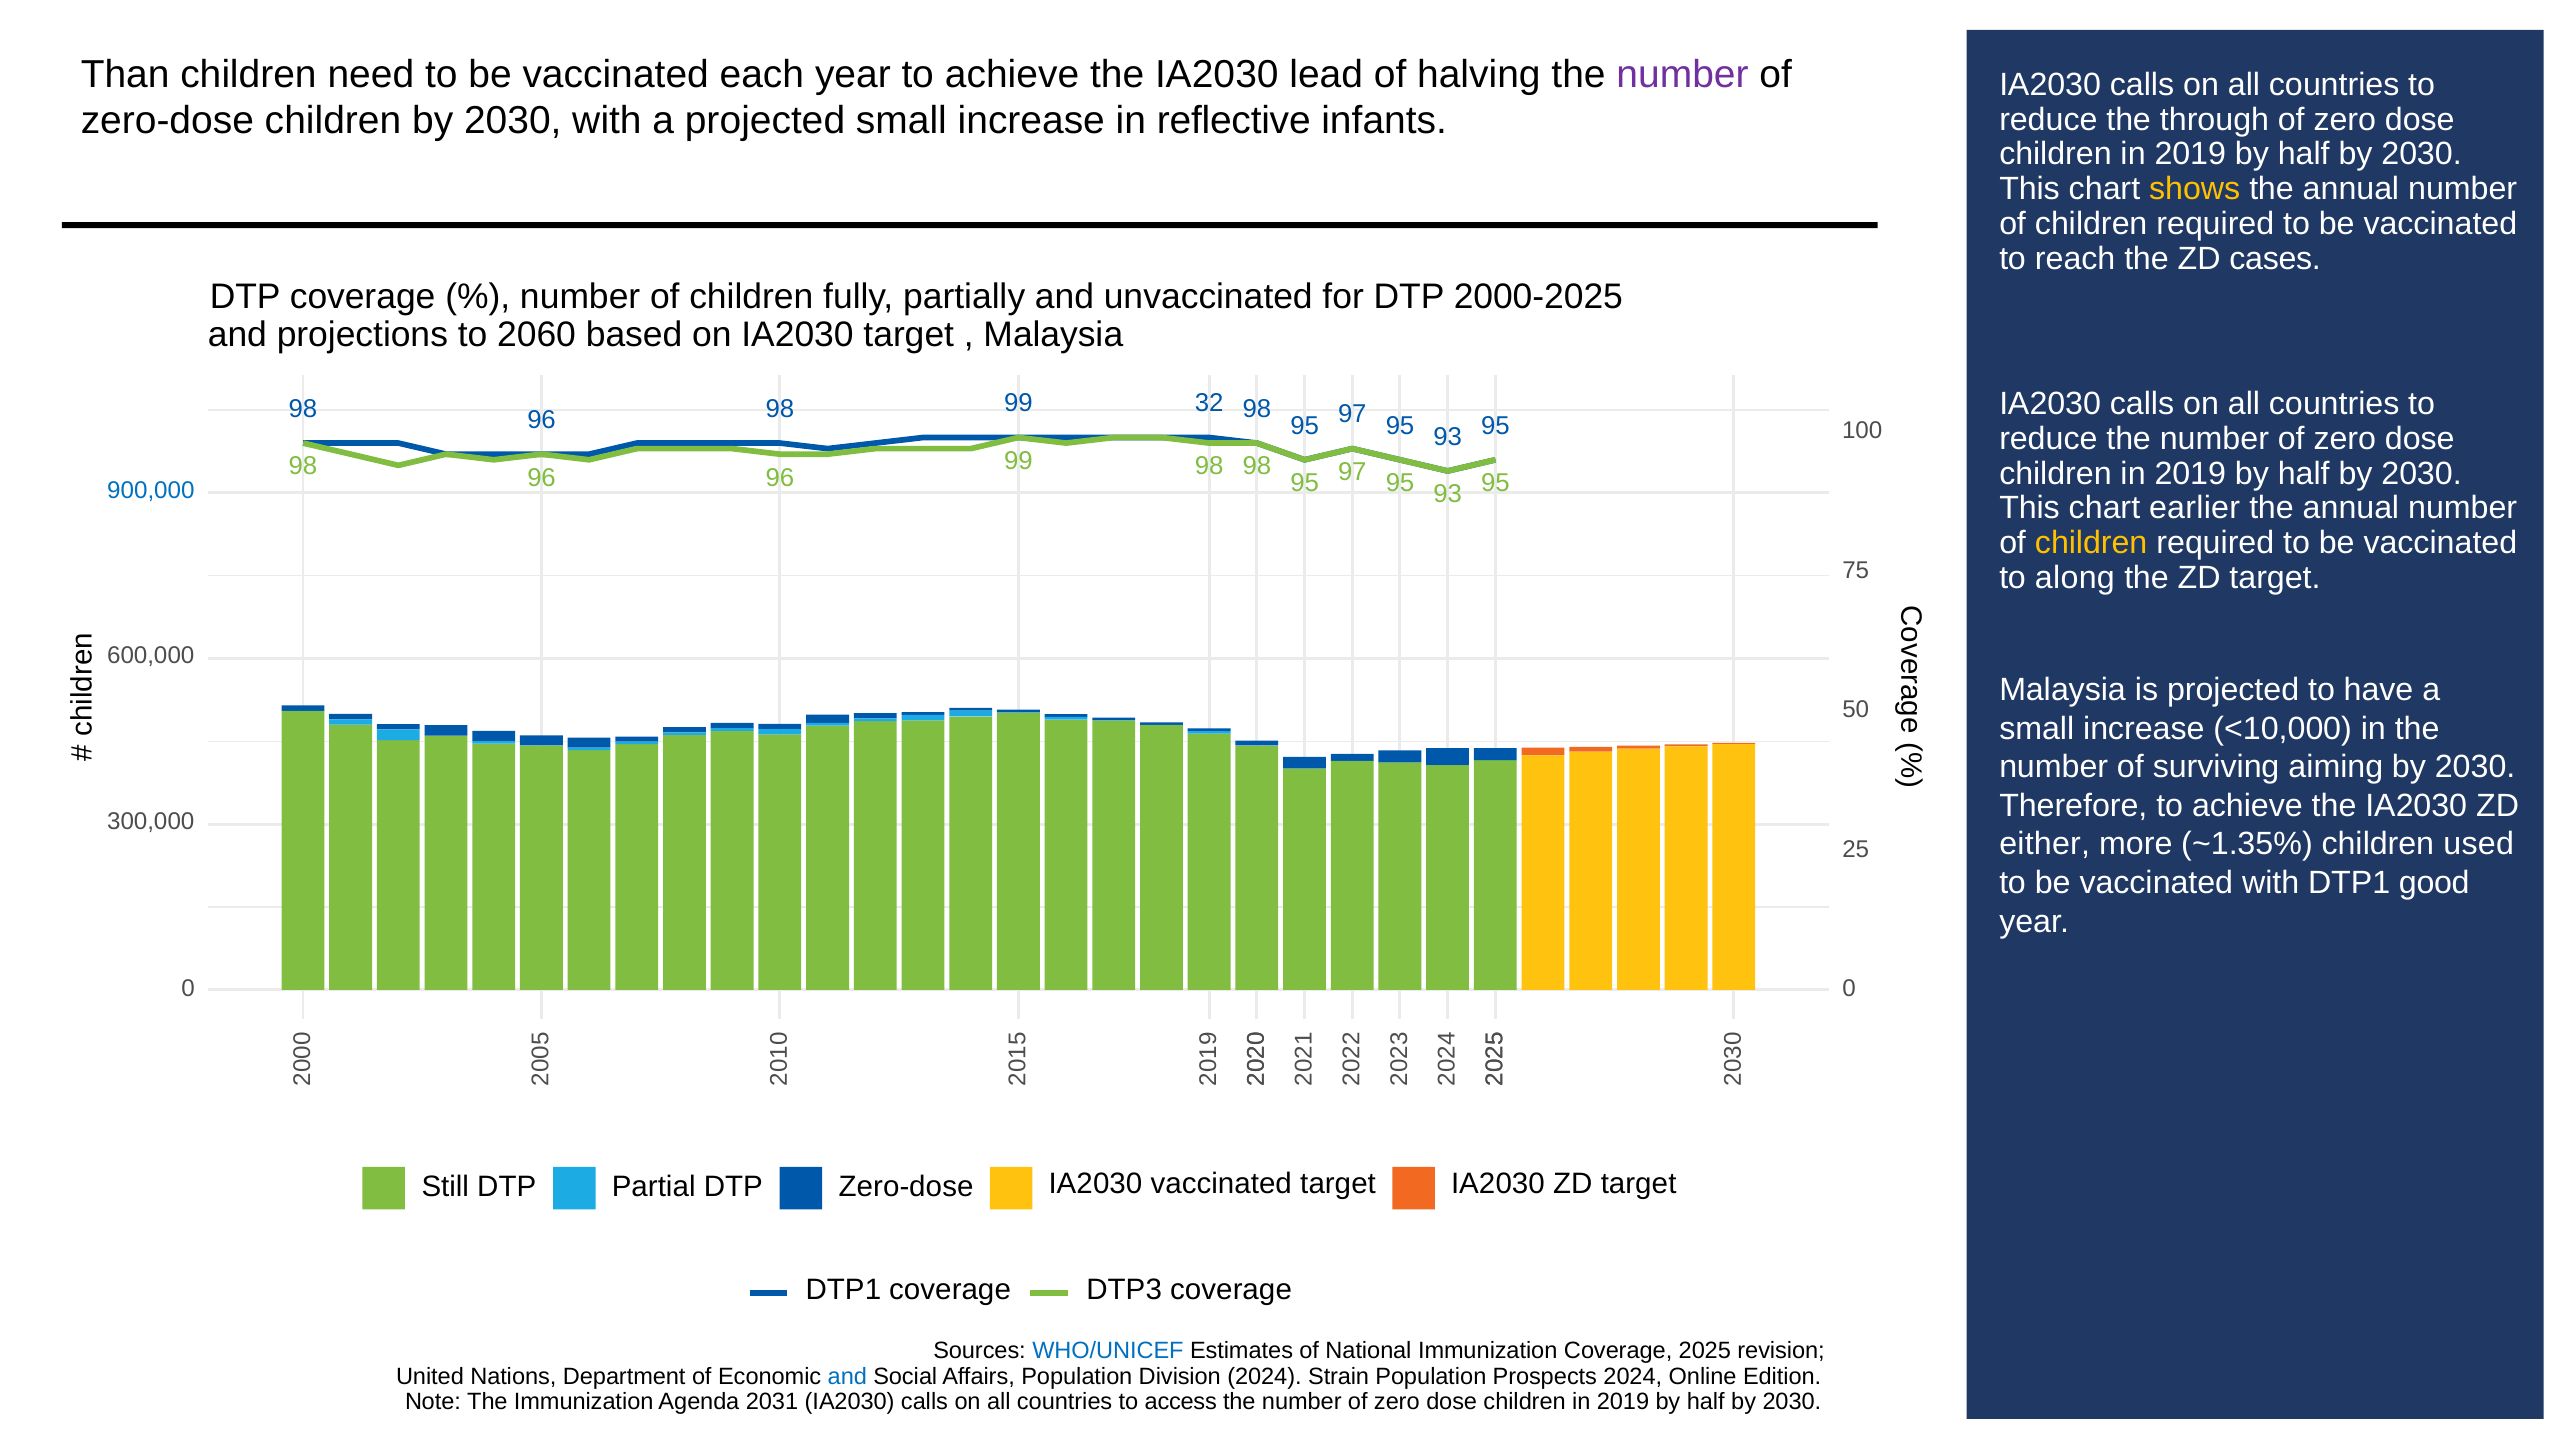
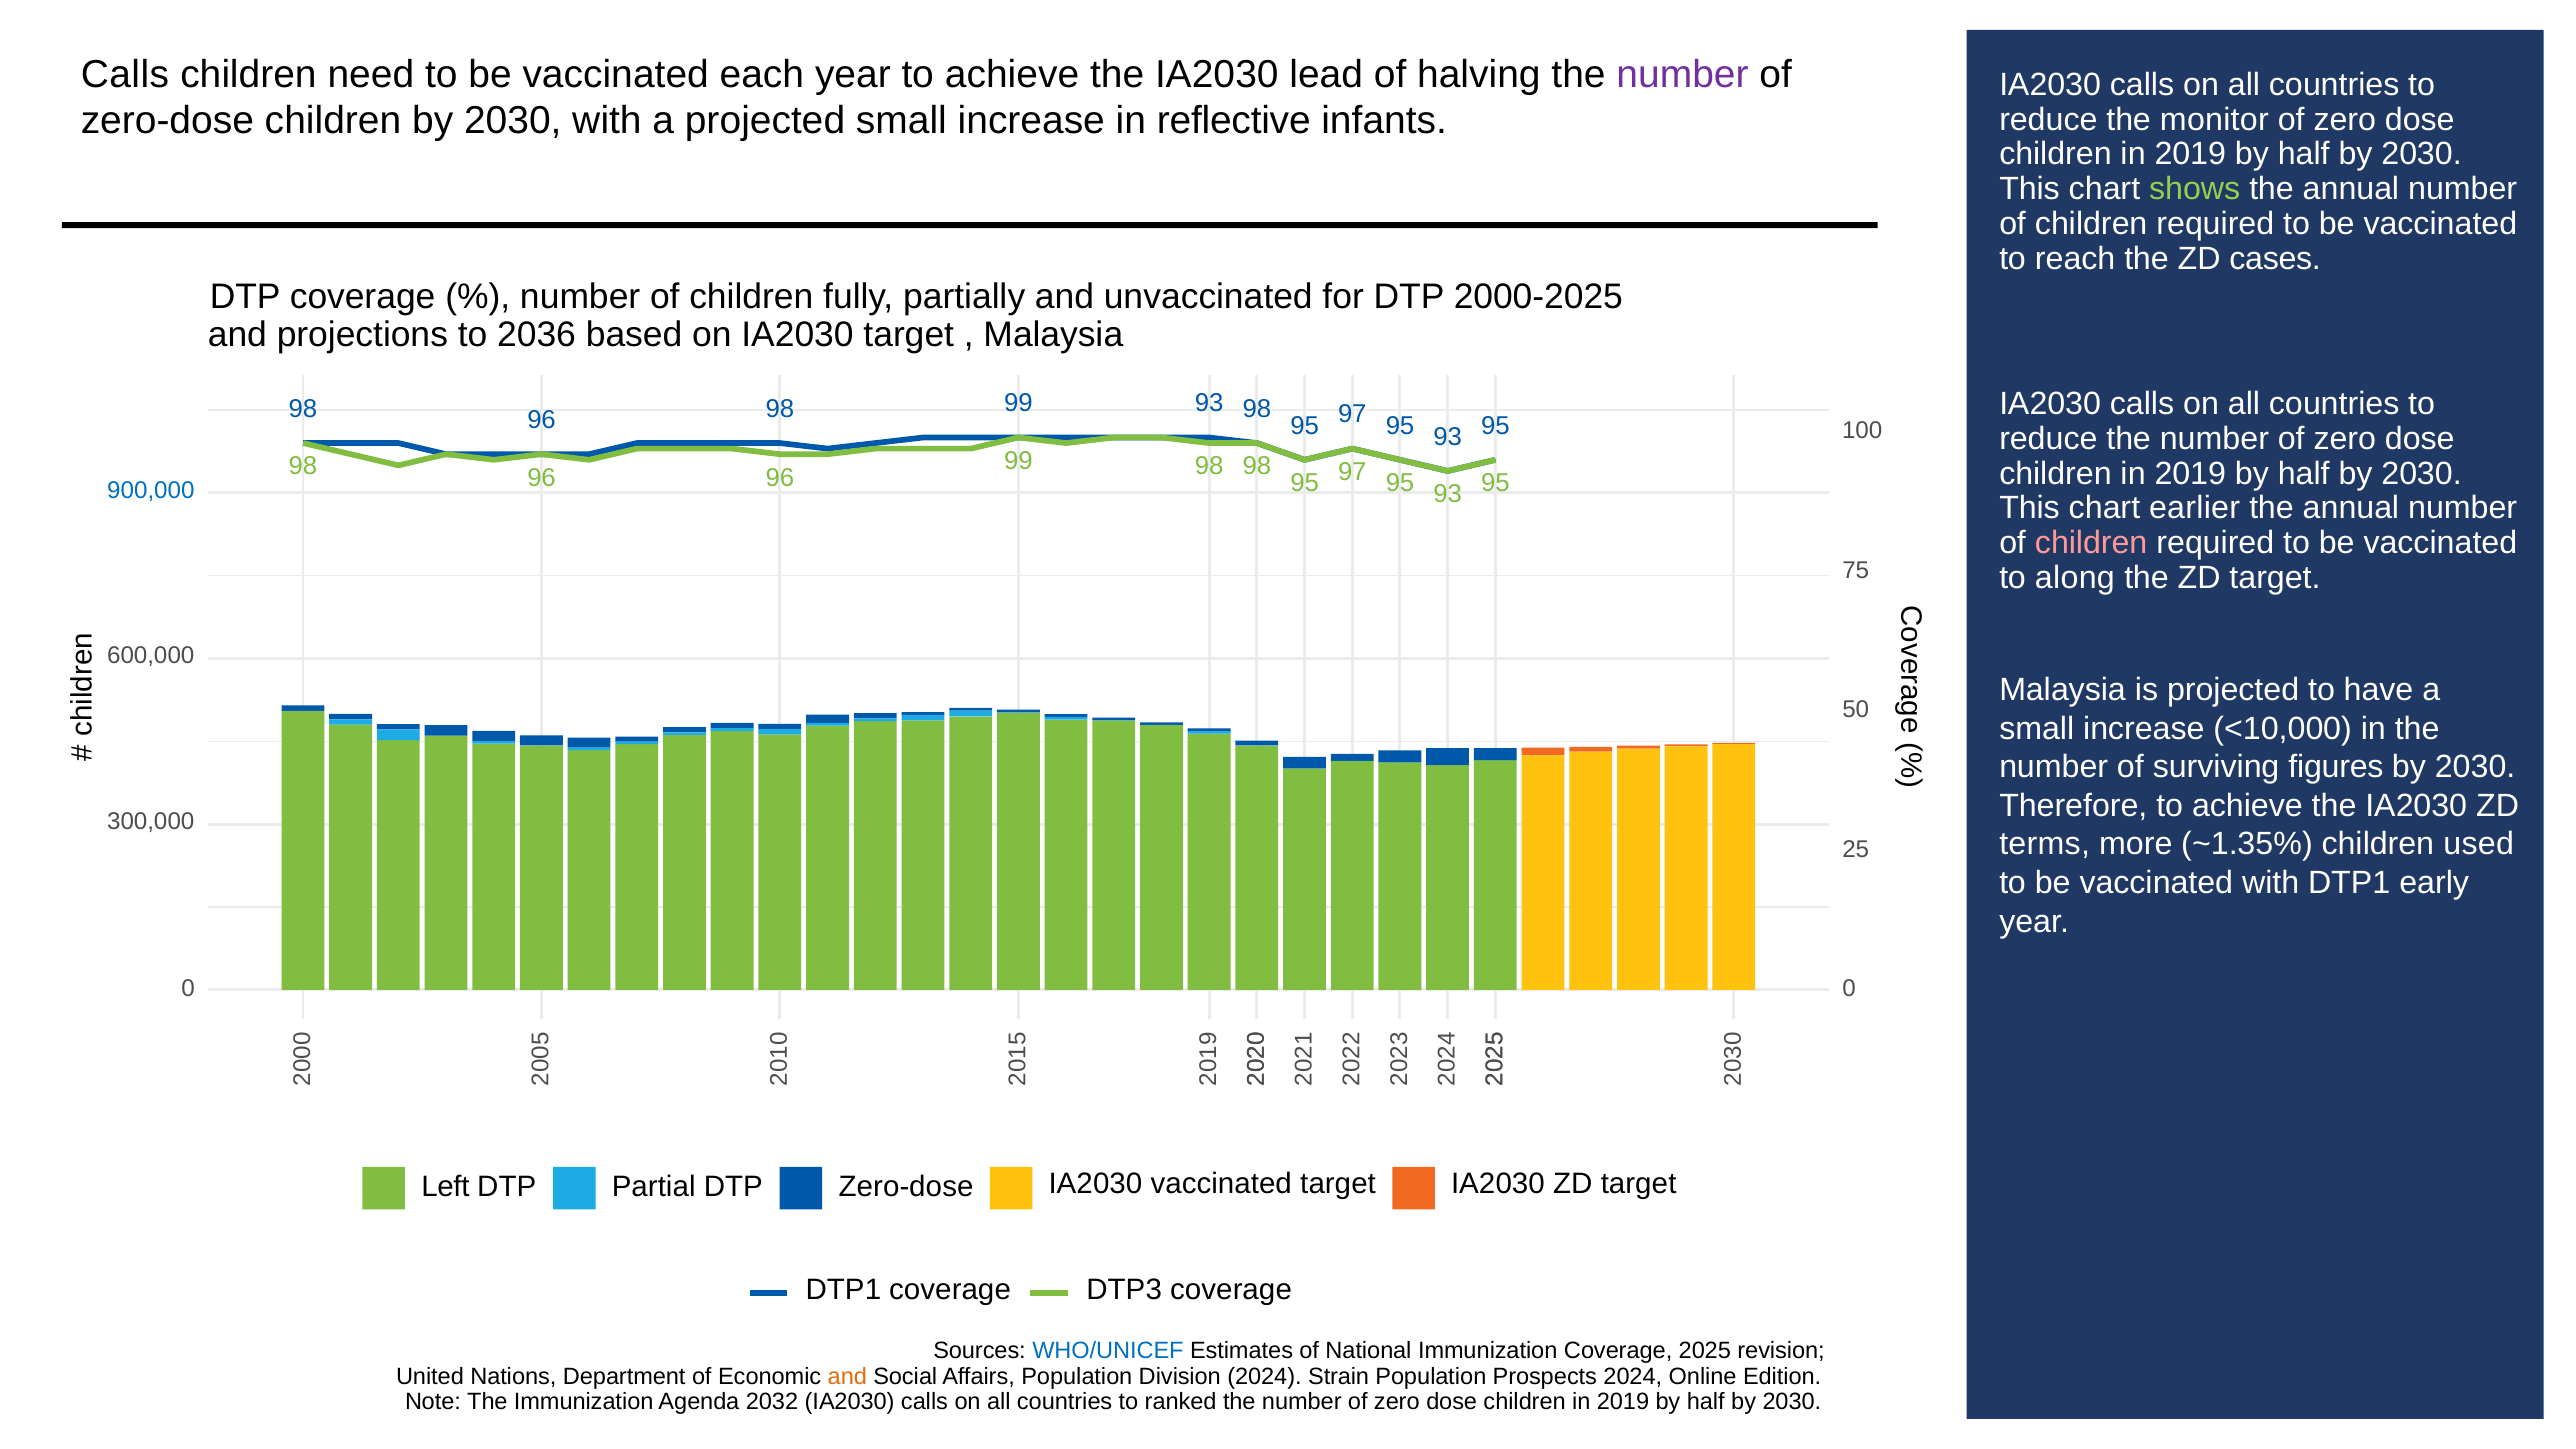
Than: Than -> Calls (125, 74)
through: through -> monitor (2214, 119)
shows colour: yellow -> light green (2195, 189)
2060: 2060 -> 2036 (537, 335)
99 32: 32 -> 93 (1209, 403)
children colour: yellow -> pink (2091, 543)
aiming: aiming -> figures (2336, 767)
either: either -> terms (2045, 844)
good: good -> early (2434, 883)
Still: Still -> Left (445, 1187)
and colour: blue -> orange (847, 1376)
2031: 2031 -> 2032 (772, 1402)
access: access -> ranked (1181, 1402)
